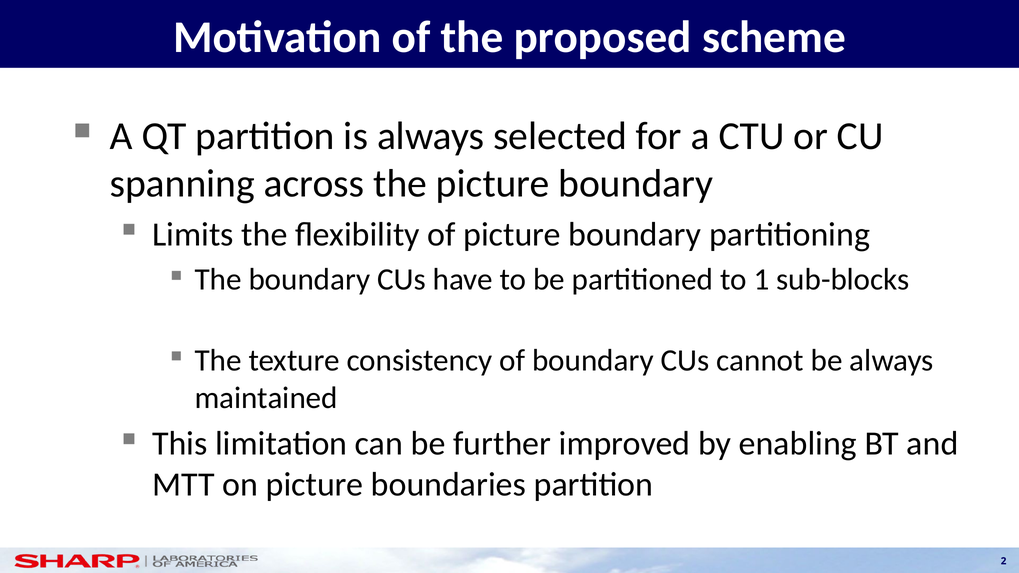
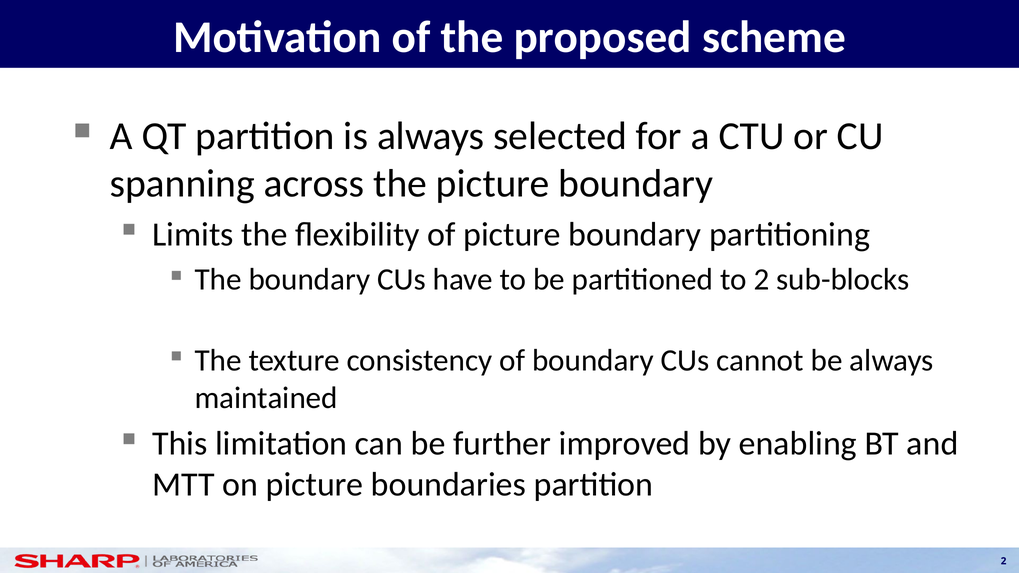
to 1: 1 -> 2 (761, 280)
